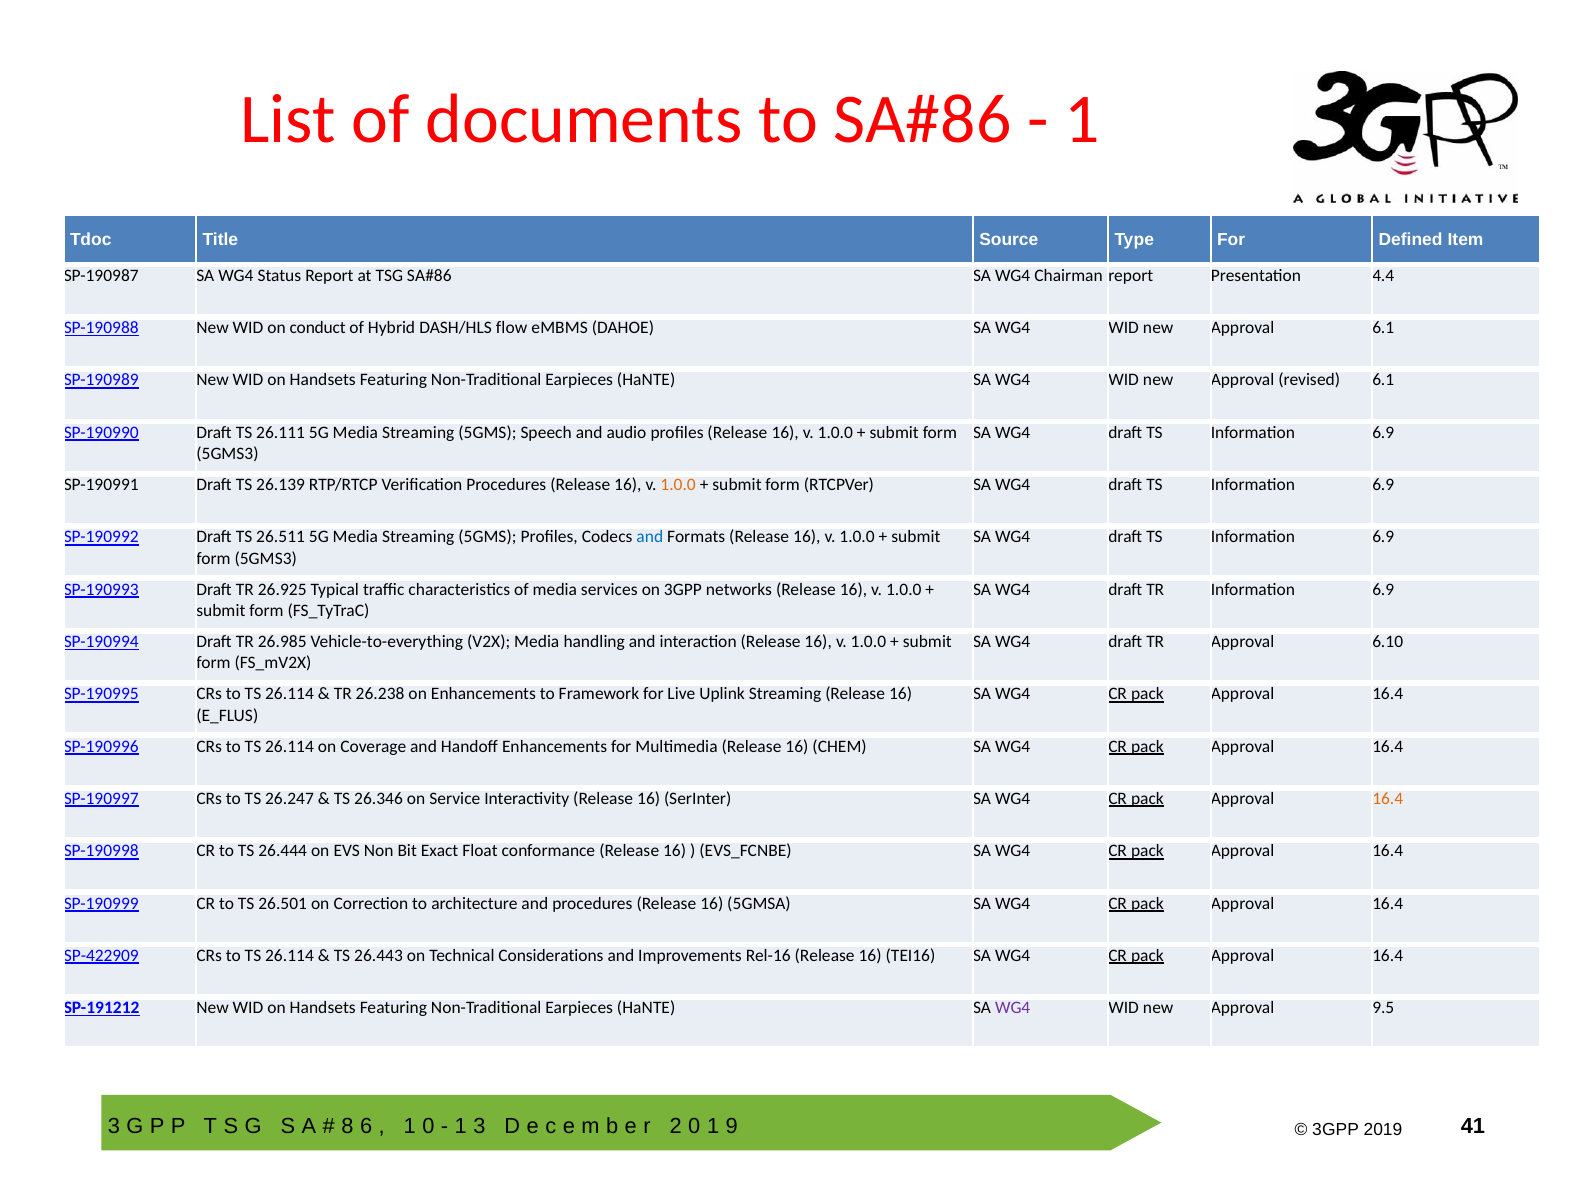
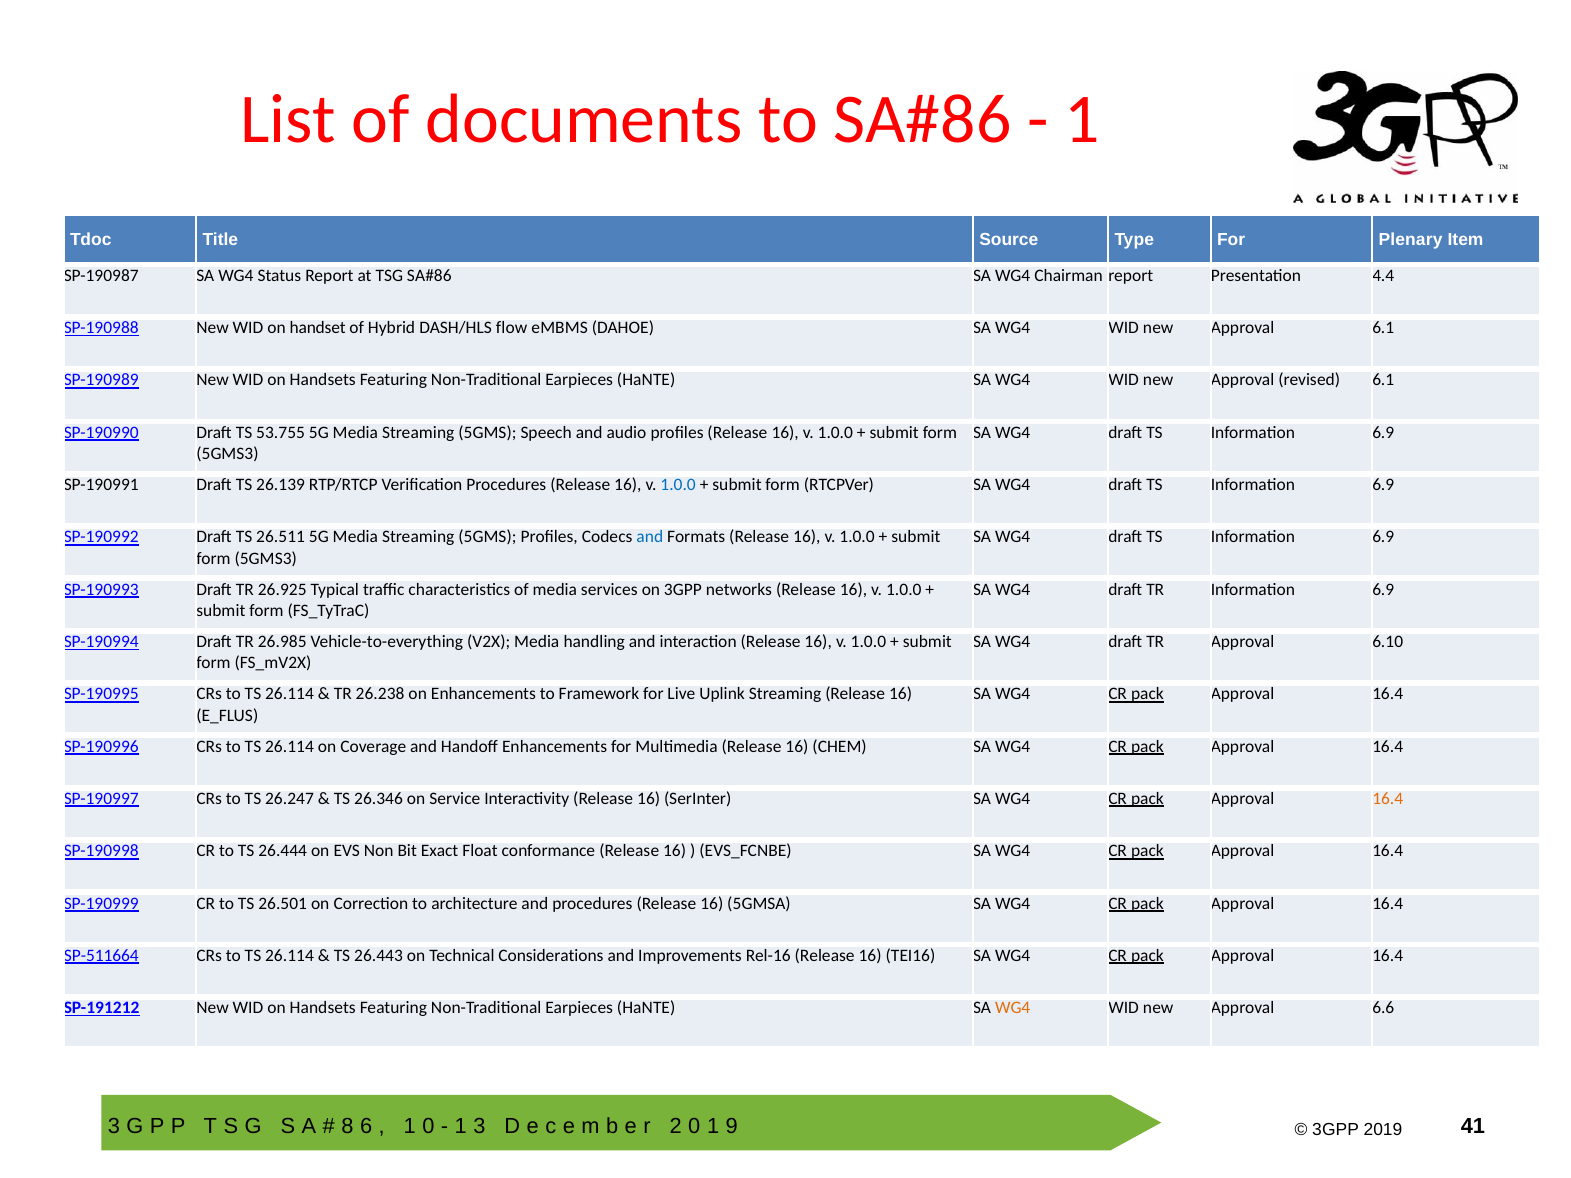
Defined: Defined -> Plenary (1410, 240)
conduct: conduct -> handset (318, 328)
26.111: 26.111 -> 53.755 (281, 433)
1.0.0 colour: orange -> blue (678, 485)
SP-422909: SP-422909 -> SP-511664 (101, 956)
WG4 colour: purple -> orange (1013, 1008)
9.5: 9.5 -> 6.6 (1383, 1008)
